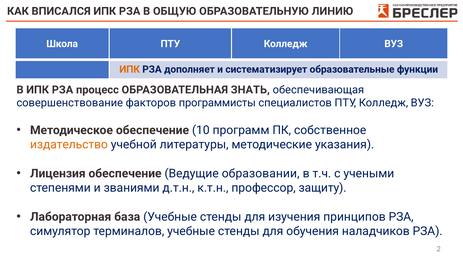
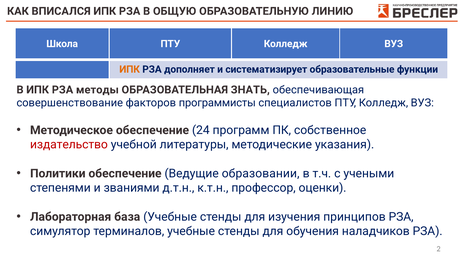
процесс: процесс -> методы (97, 90)
10: 10 -> 24 (201, 130)
издательство colour: orange -> red (69, 145)
Лицензия: Лицензия -> Политики (58, 174)
защиту: защиту -> оценки (323, 188)
